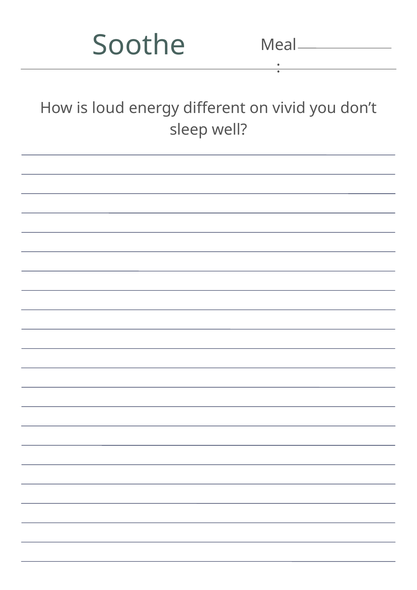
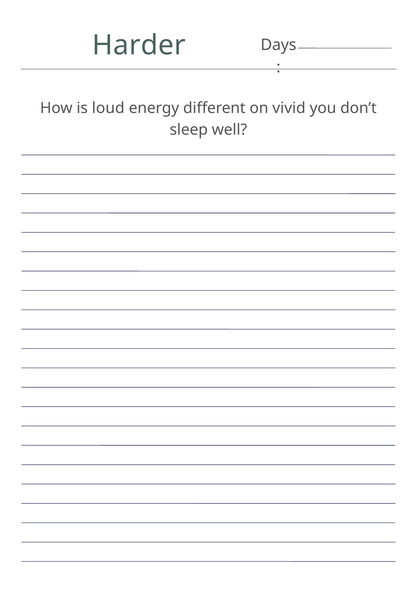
Soothe: Soothe -> Harder (139, 45)
Meal: Meal -> Days (278, 45)
